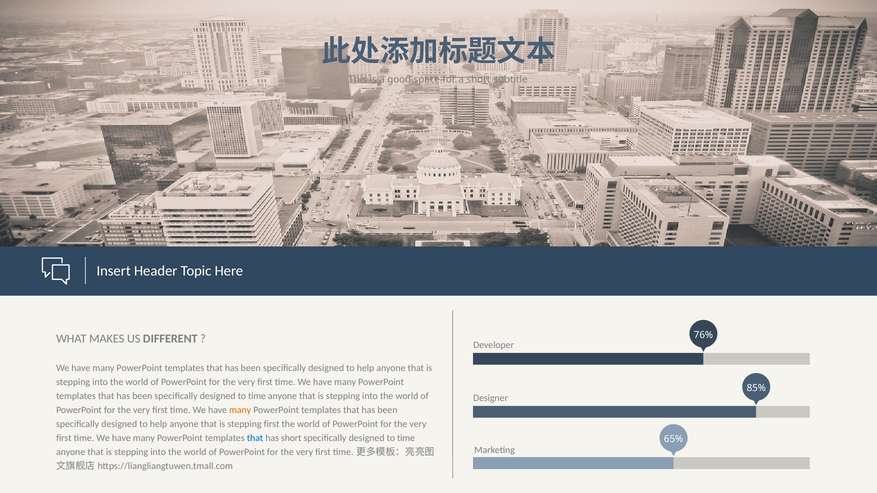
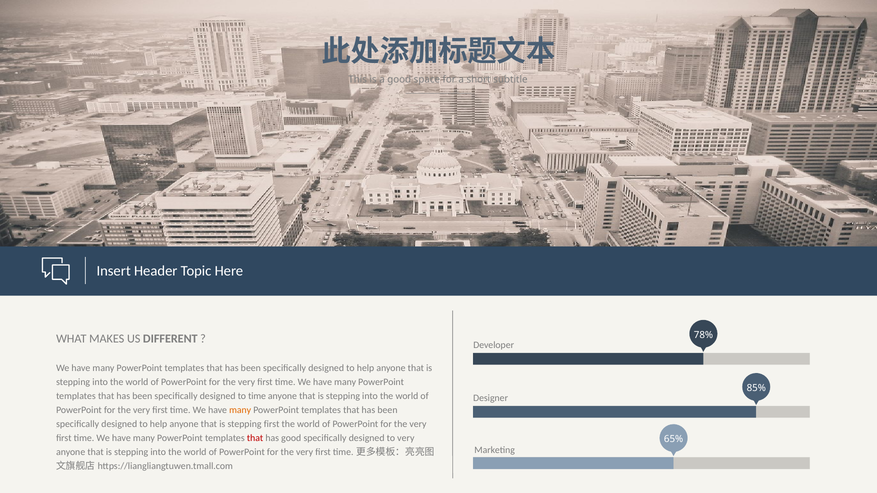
76%: 76% -> 78% (703, 335)
that colour: blue -> red (255, 438)
has short: short -> good (291, 438)
time: time -> very (406, 438)
